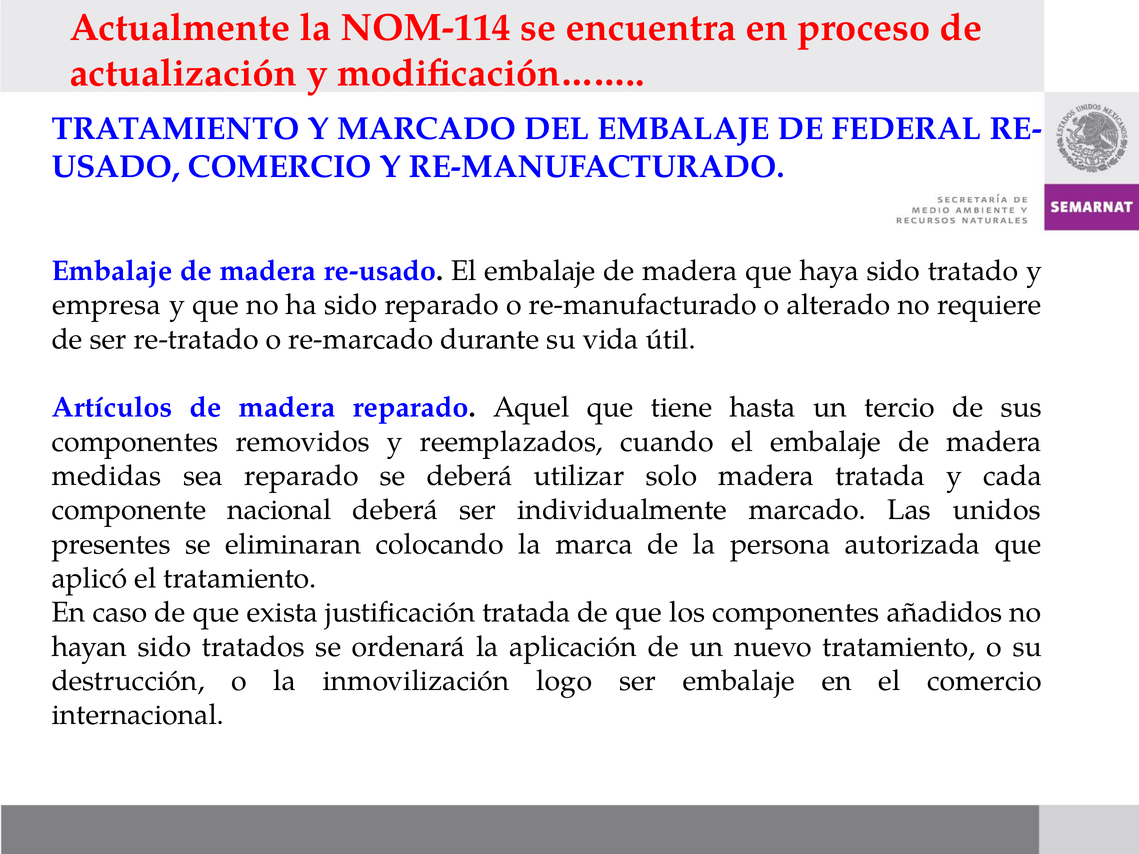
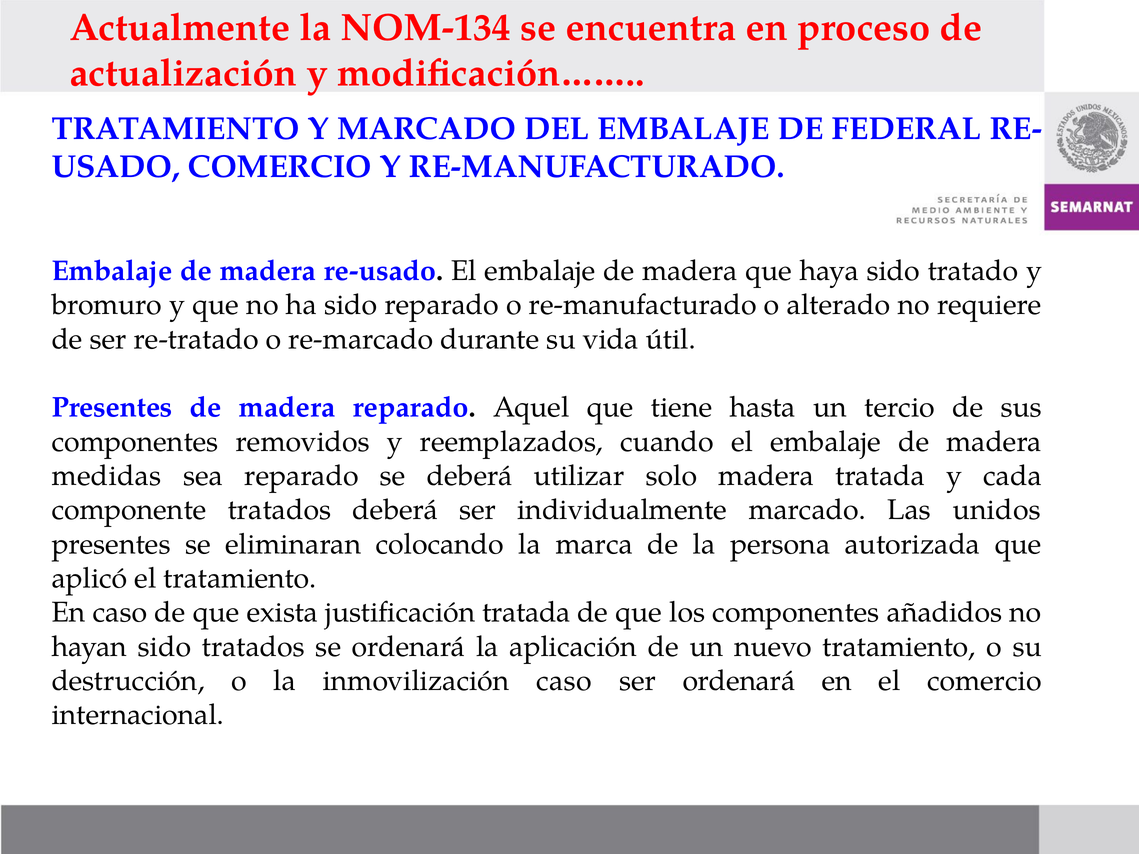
NOM-114: NOM-114 -> NOM-134 (426, 28)
empresa: empresa -> bromuro (107, 305)
Artículos: Artículos -> Presentes (112, 408)
componente nacional: nacional -> tratados (279, 510)
inmovilización logo: logo -> caso (564, 681)
ser embalaje: embalaje -> ordenará (739, 681)
